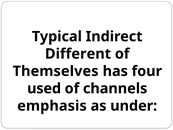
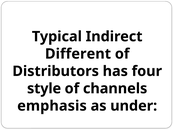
Themselves: Themselves -> Distributors (56, 71)
used: used -> style (44, 88)
